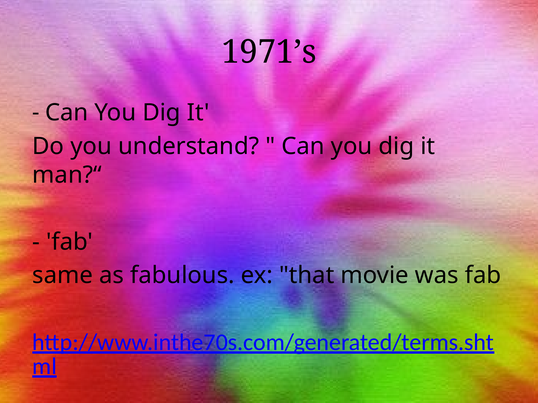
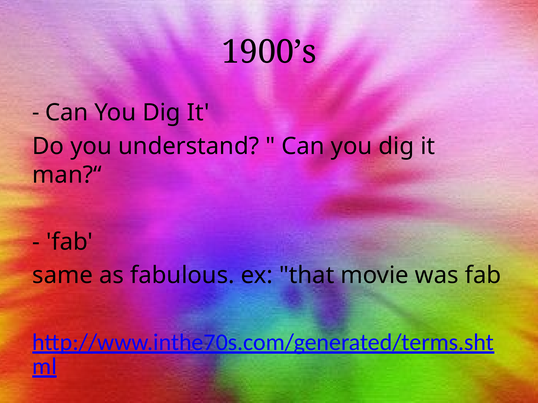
1971’s: 1971’s -> 1900’s (269, 52)
